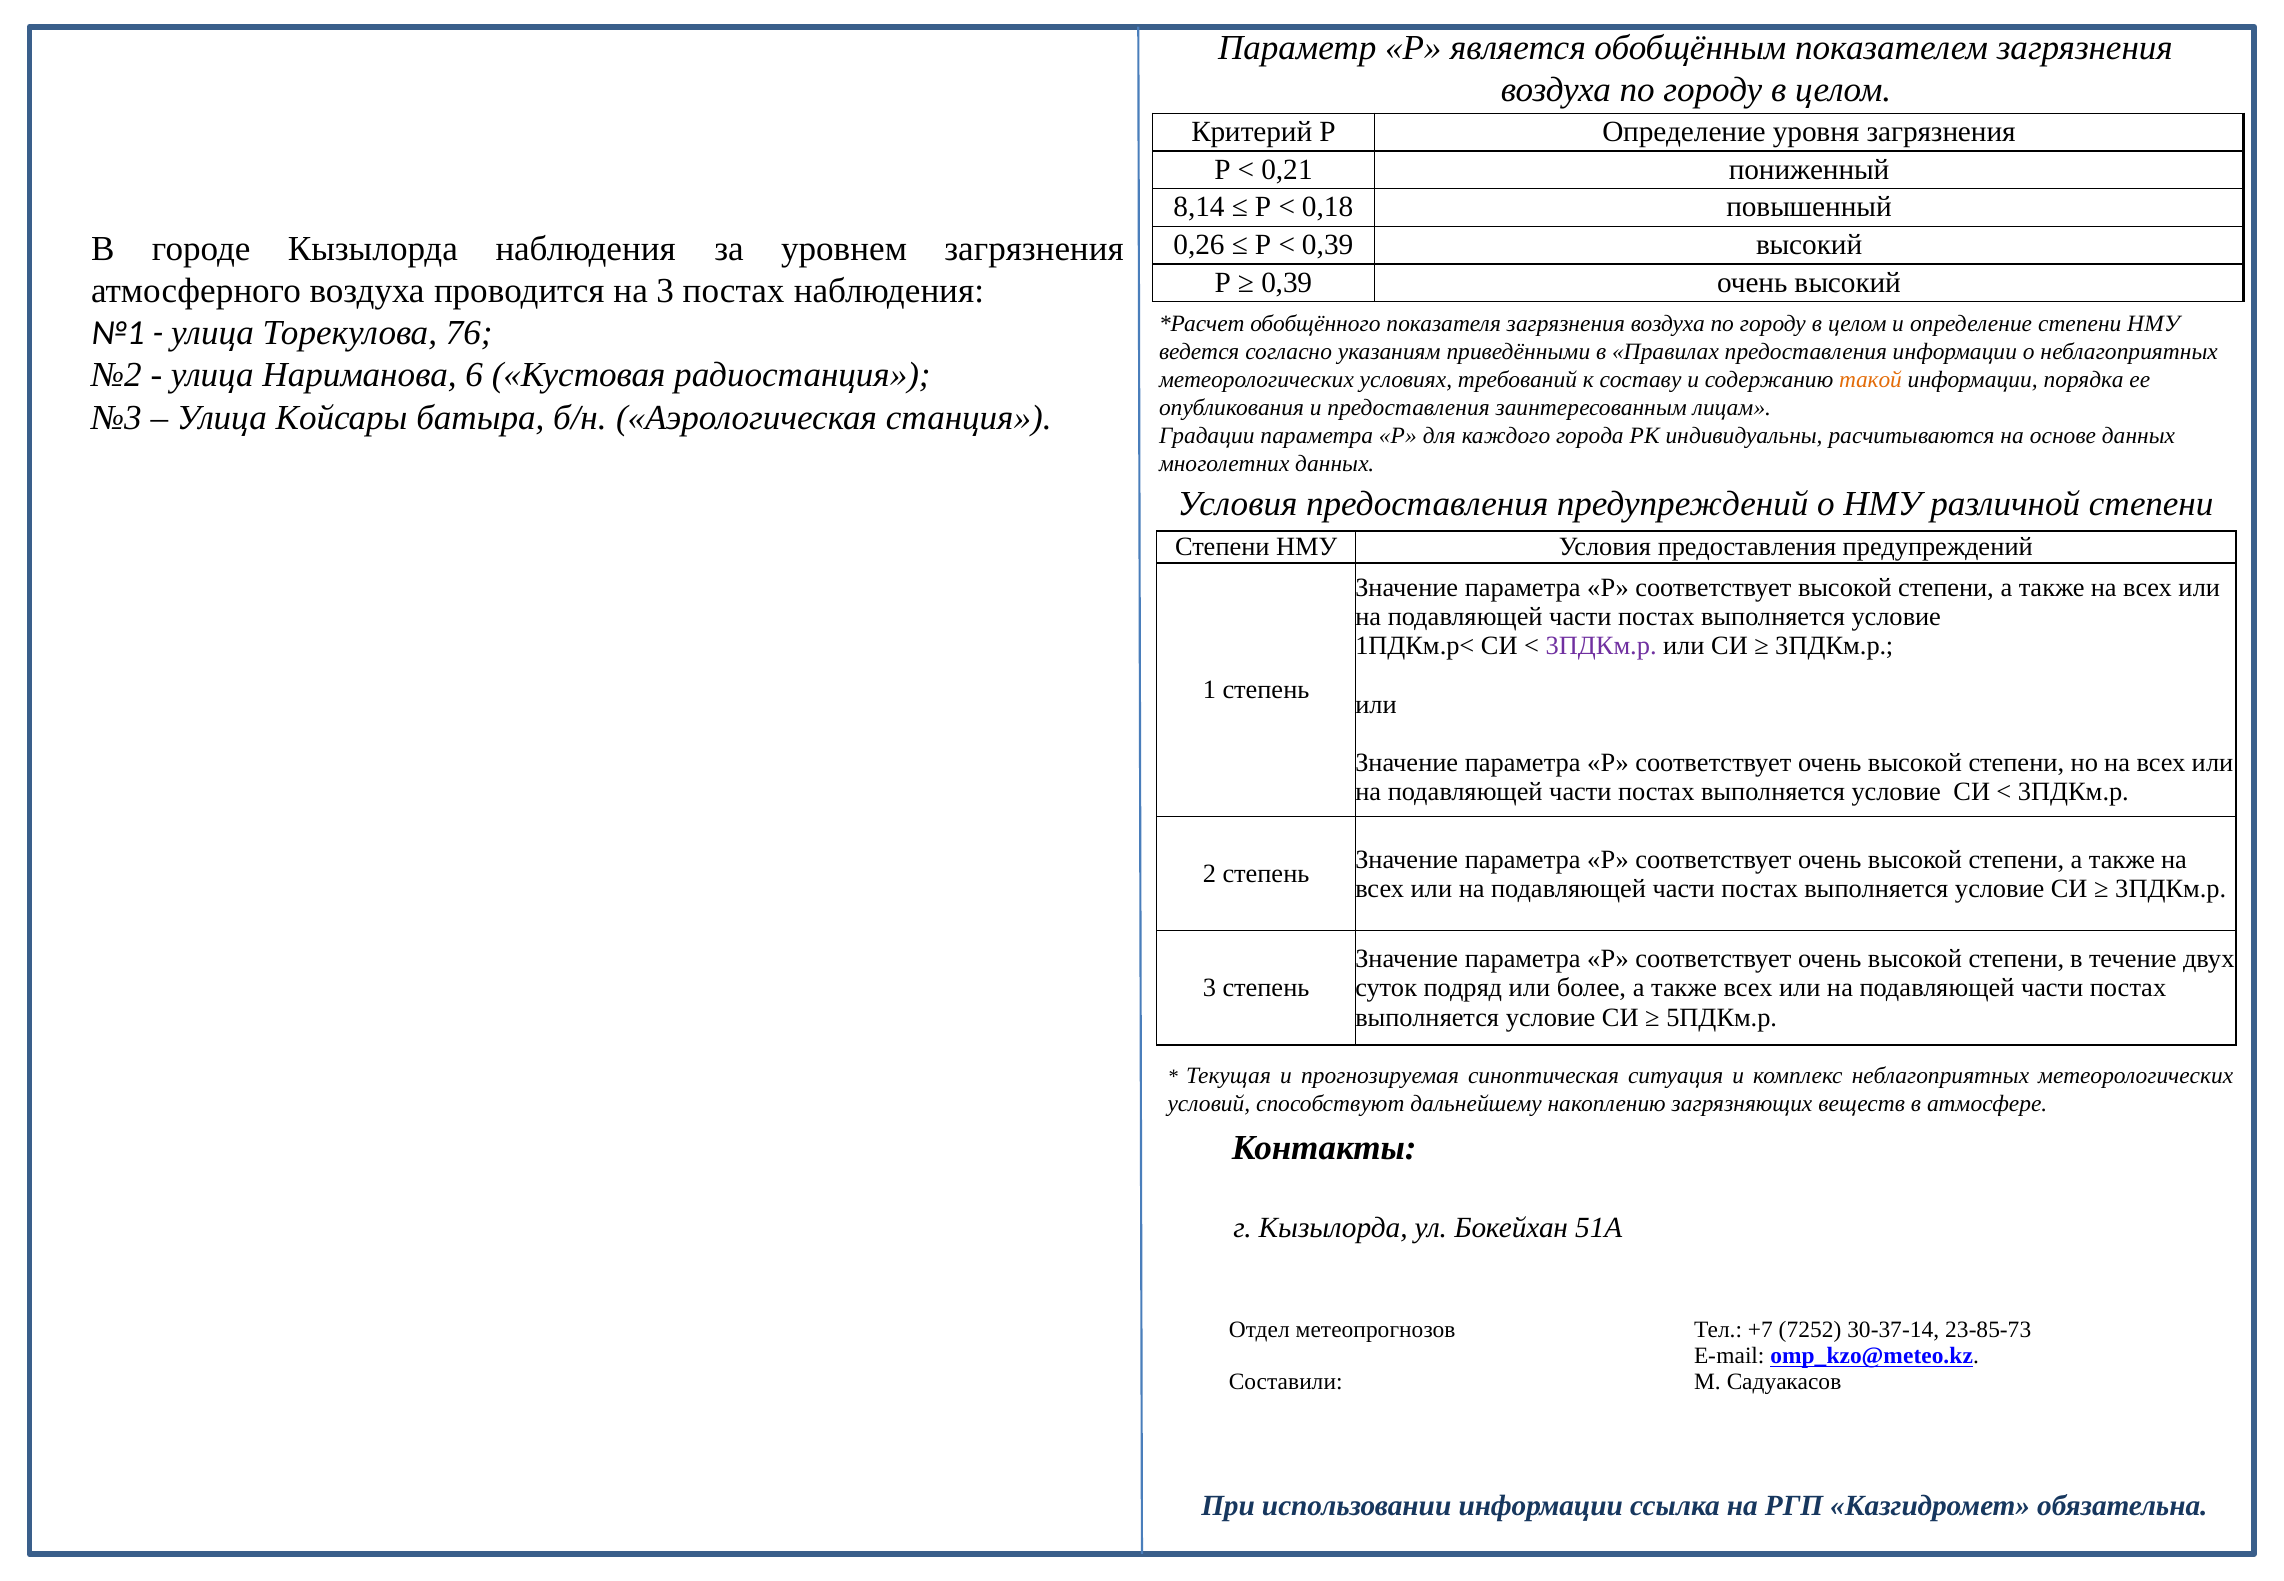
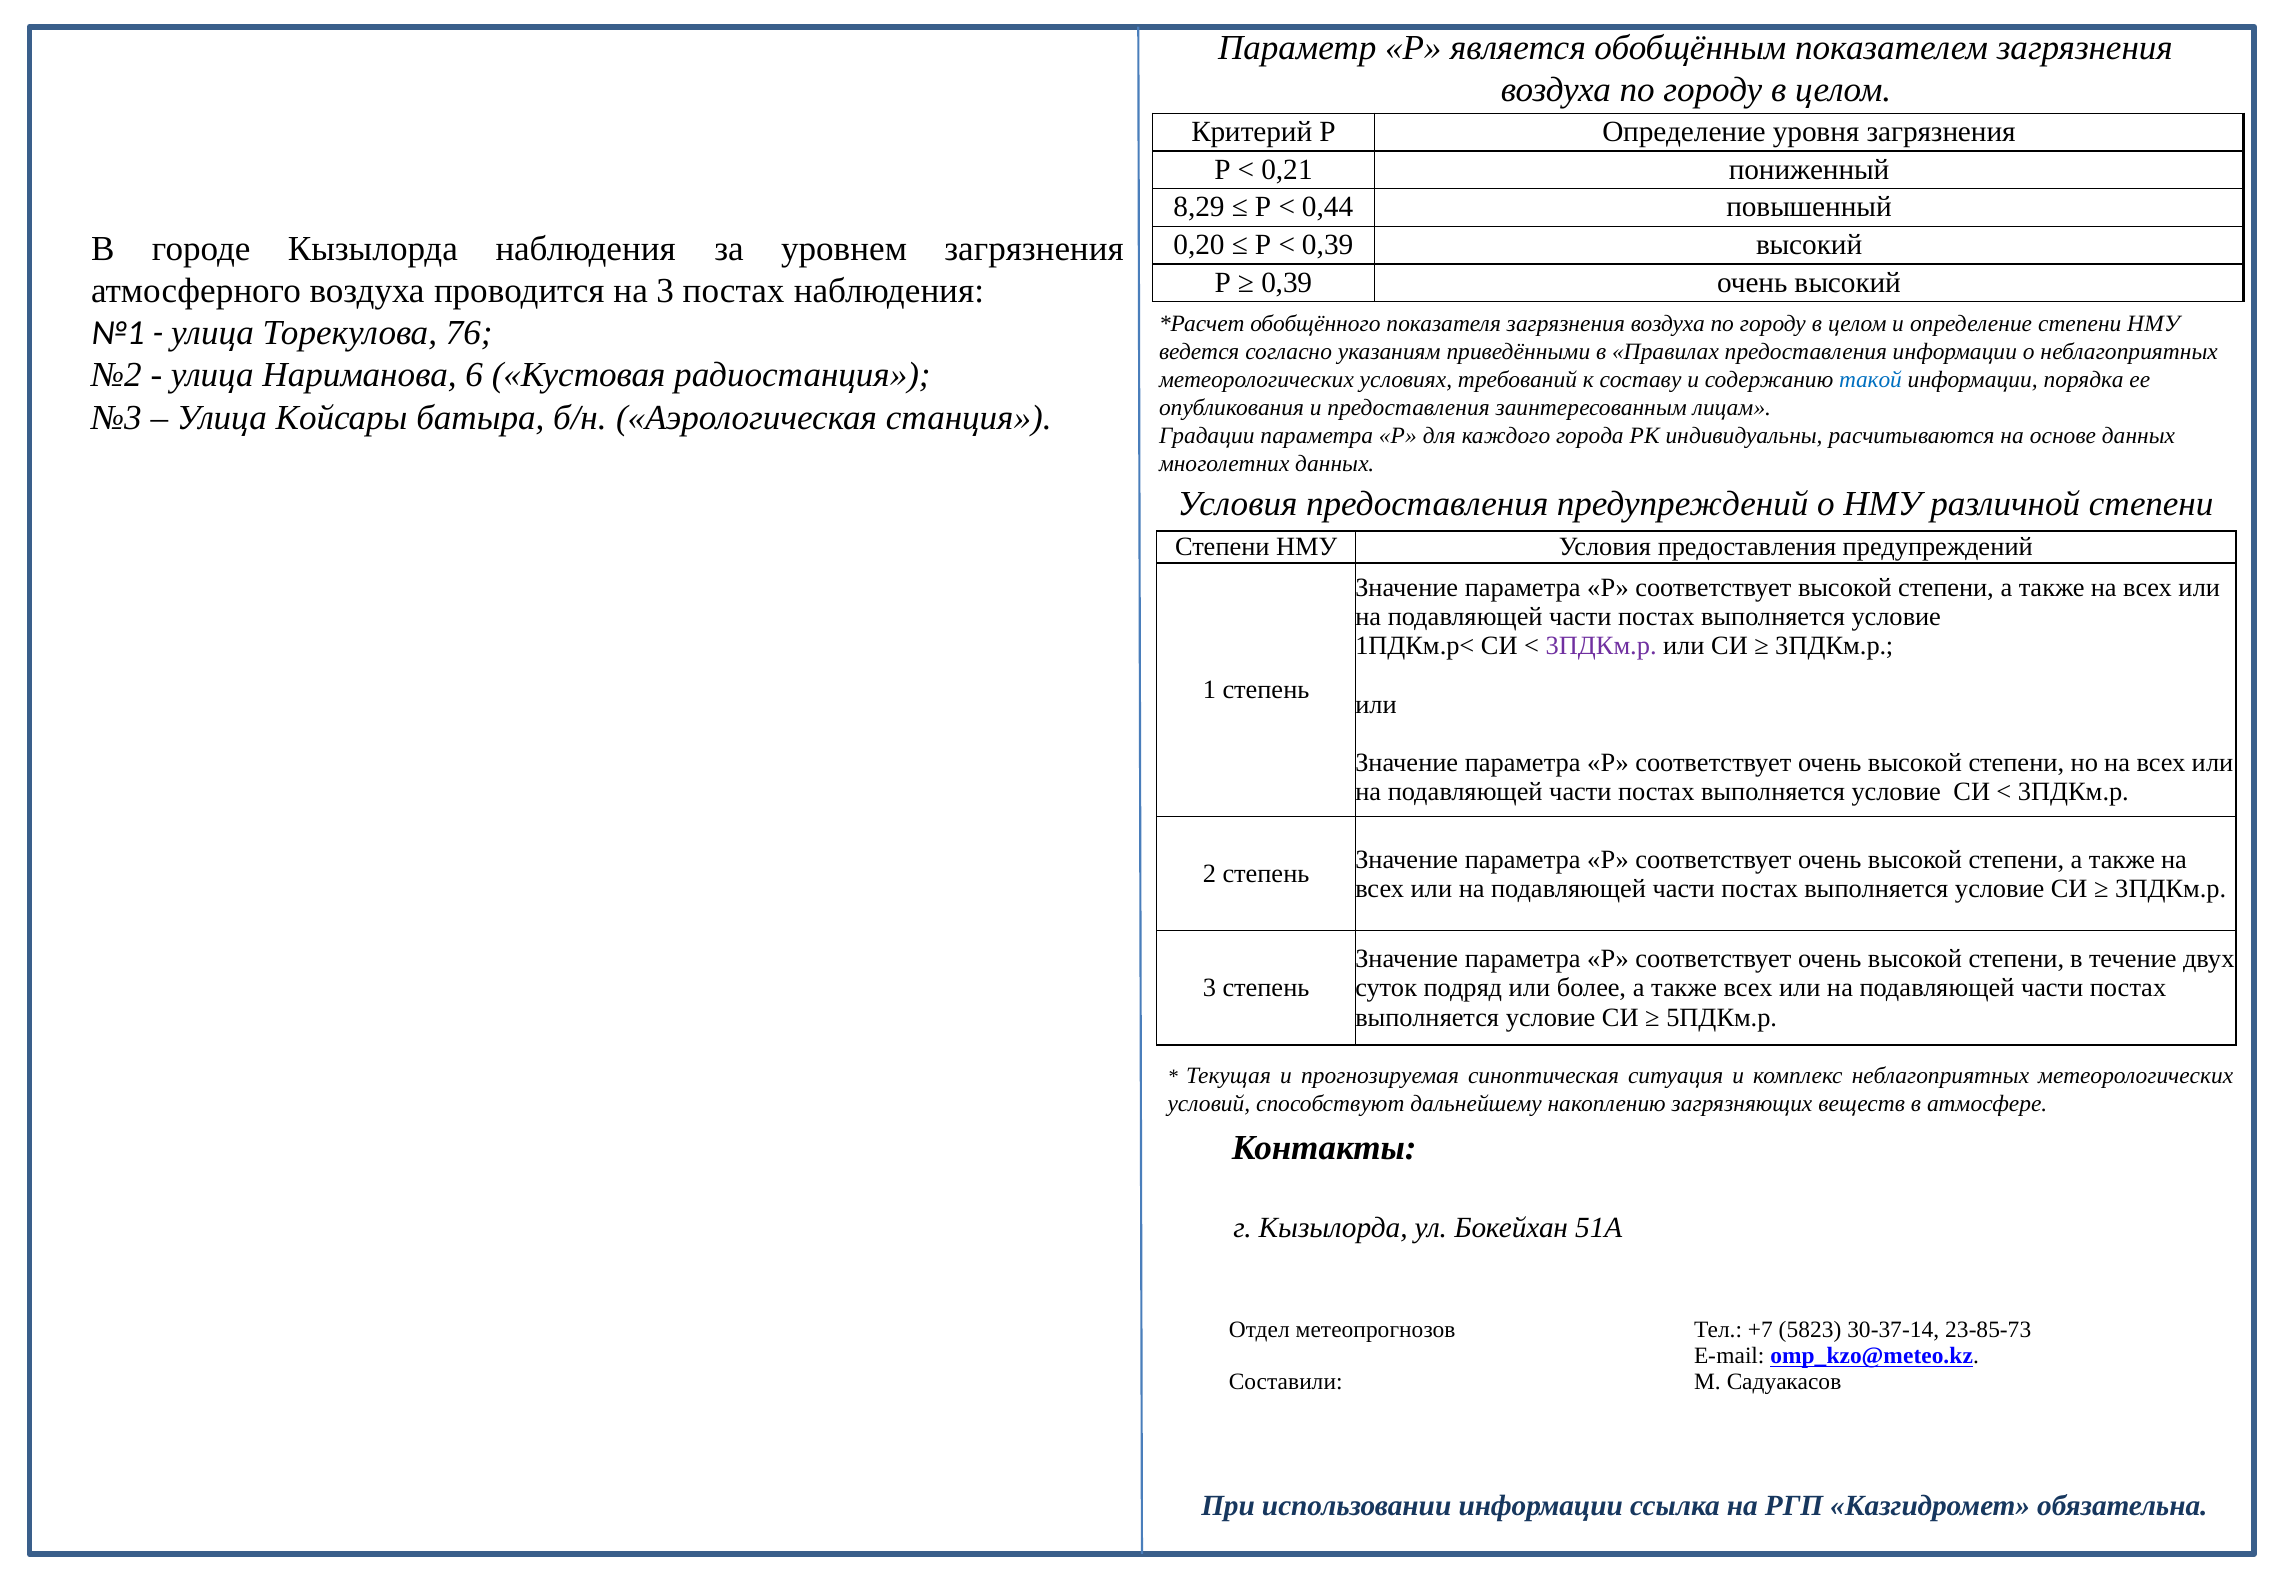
8,14: 8,14 -> 8,29 (1199, 207)
0,18: 0,18 -> 0,44 (1328, 207)
0,26: 0,26 -> 0,20 (1199, 245)
такой colour: orange -> blue (1871, 380)
7252: 7252 -> 5823 (1810, 1330)
